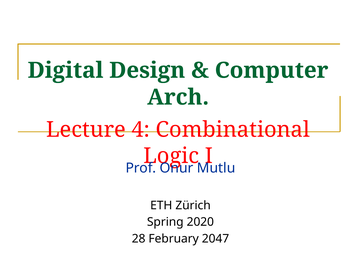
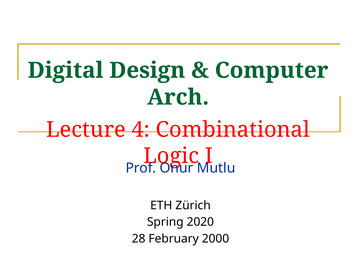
2047: 2047 -> 2000 (215, 239)
